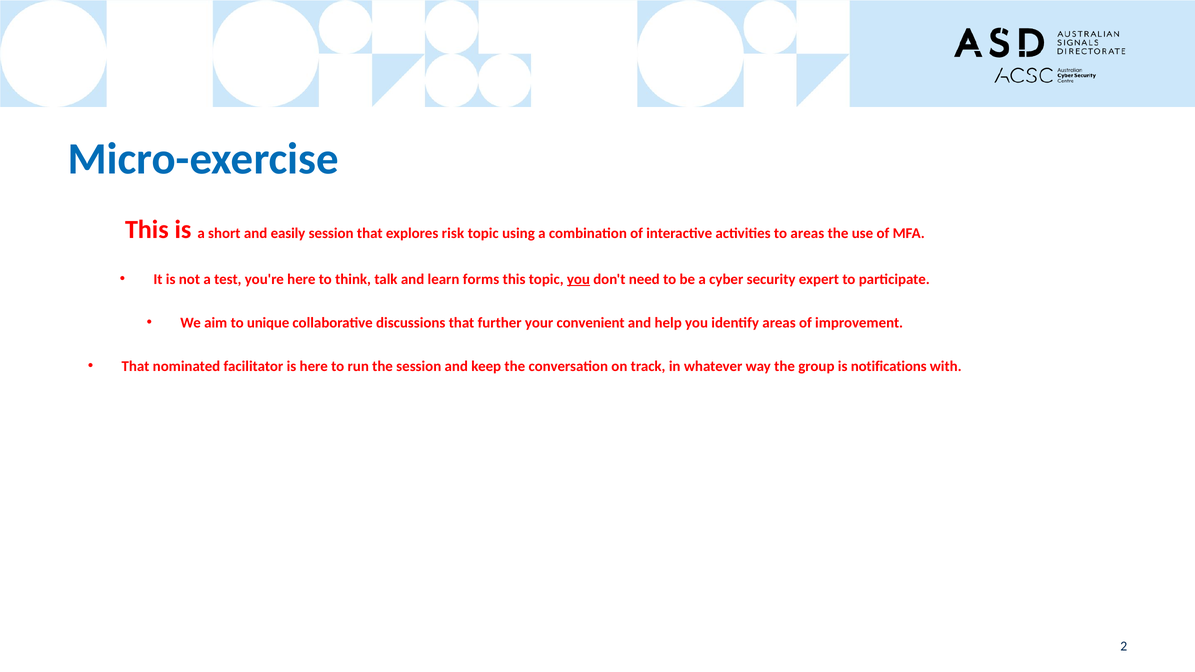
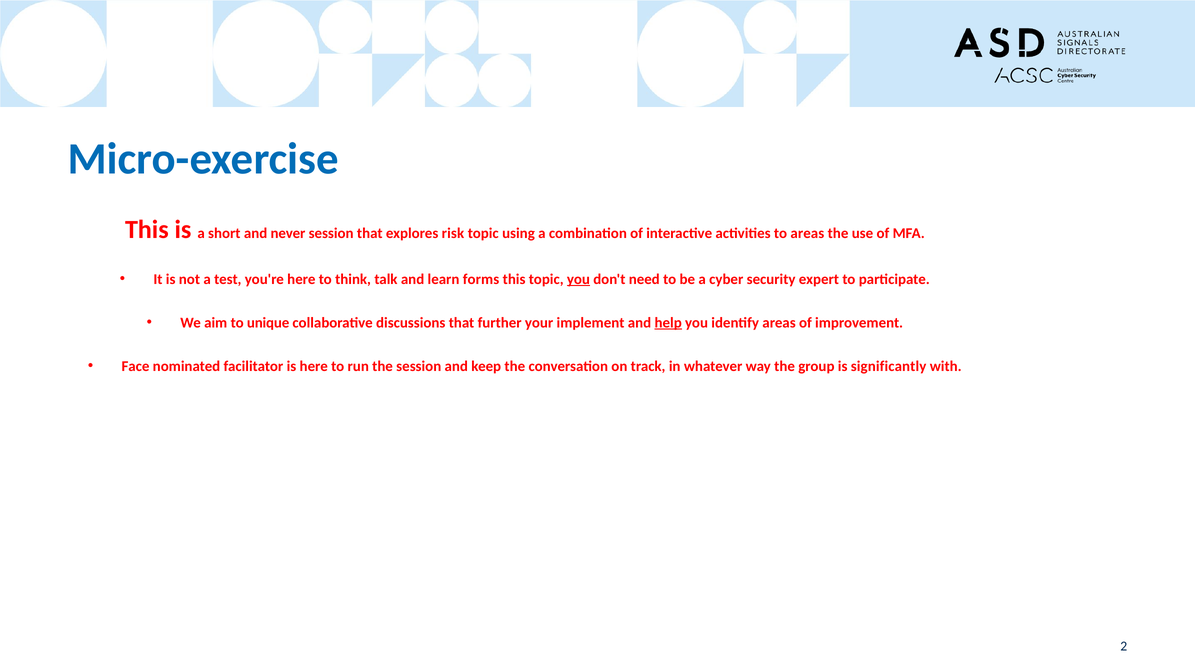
easily: easily -> never (288, 233)
convenient: convenient -> implement (591, 323)
help underline: none -> present (668, 323)
That: That -> Face (135, 366)
notifications: notifications -> significantly (889, 366)
